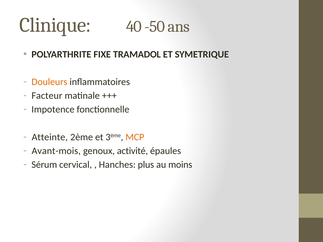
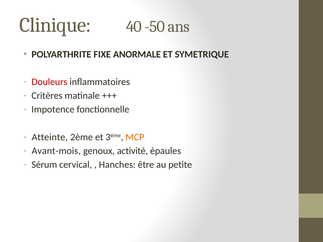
TRAMADOL: TRAMADOL -> ANORMALE (137, 54)
Douleurs colour: orange -> red (49, 82)
Facteur: Facteur -> Critères (47, 96)
plus: plus -> être (146, 165)
moins: moins -> petite (180, 165)
